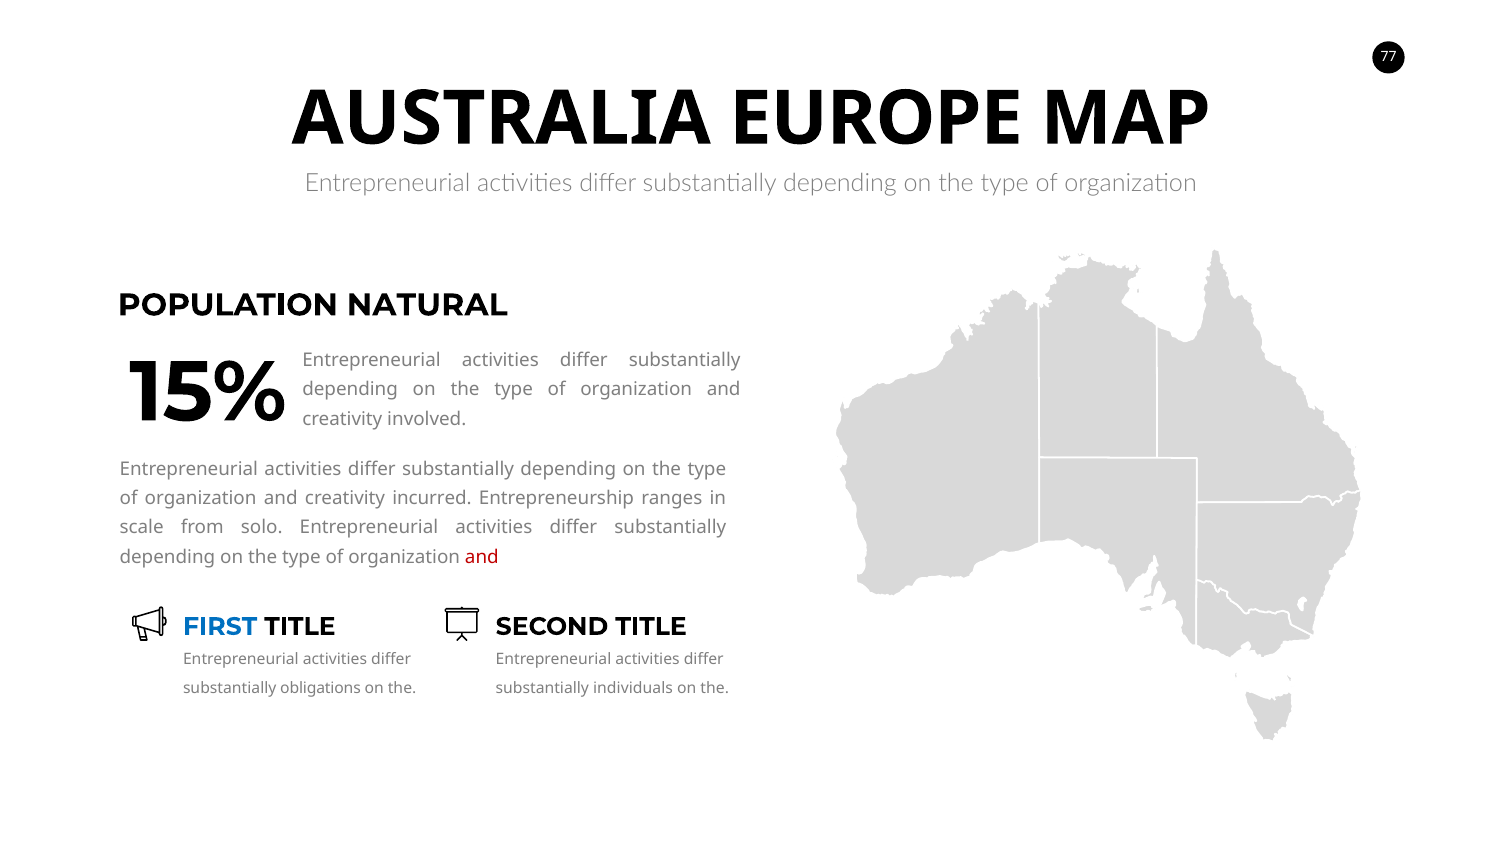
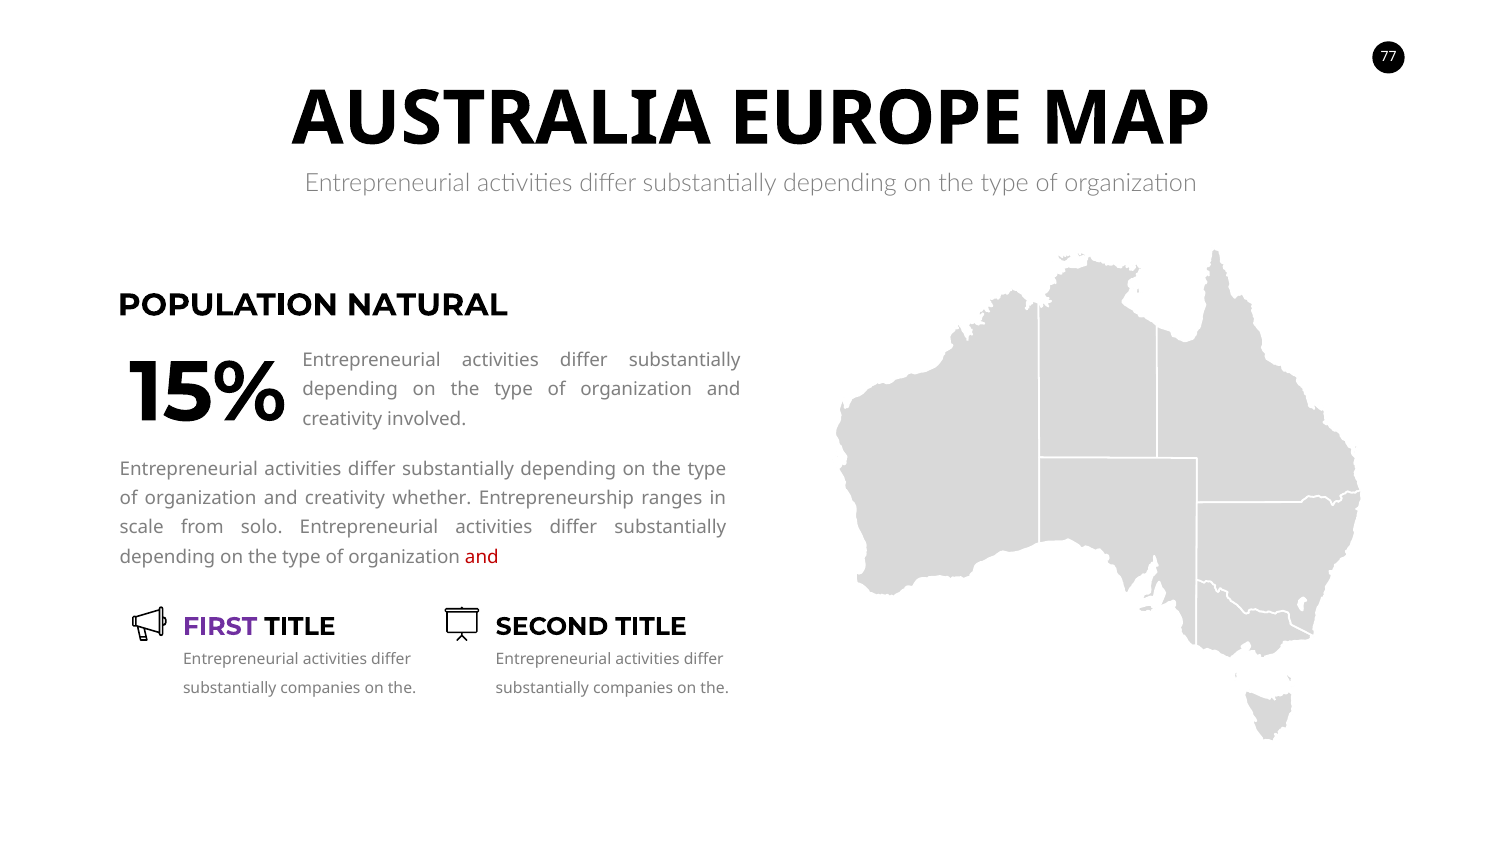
incurred: incurred -> whether (432, 498)
FIRST colour: blue -> purple (220, 626)
obligations: obligations -> companies (320, 688)
individuals: individuals -> companies (633, 688)
